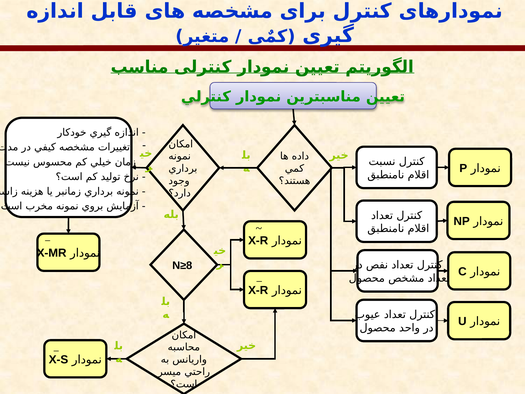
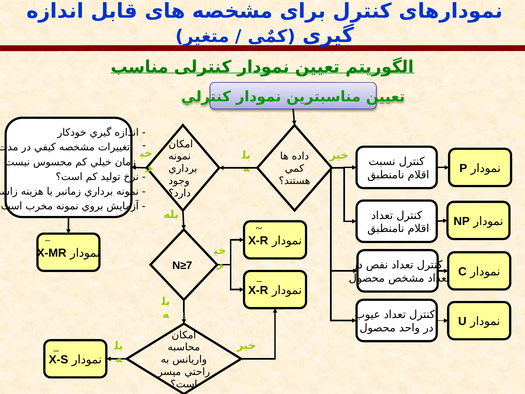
N≥8: N≥8 -> N≥7 (182, 265)
